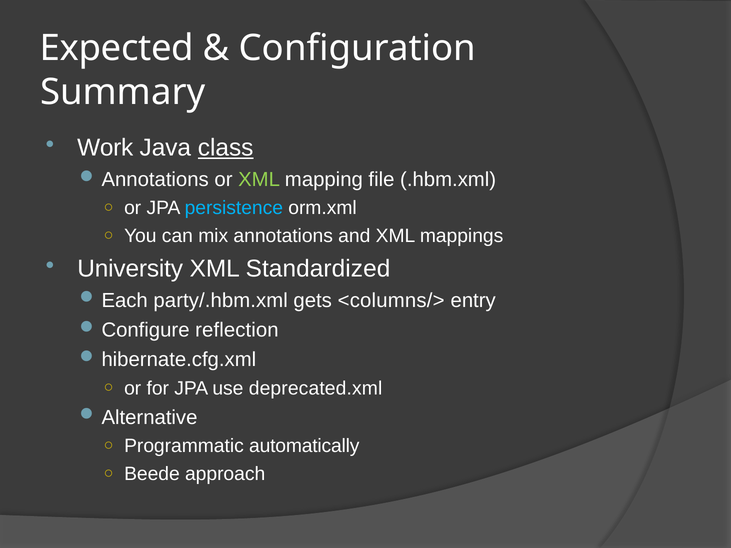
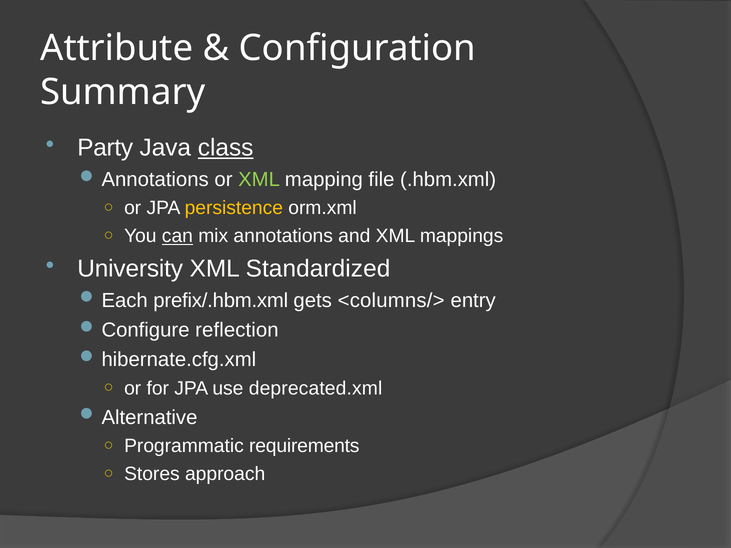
Expected: Expected -> Attribute (117, 48)
Work: Work -> Party (105, 148)
persistence colour: light blue -> yellow (234, 208)
can underline: none -> present (177, 236)
party/.hbm.xml: party/.hbm.xml -> prefix/.hbm.xml (221, 301)
automatically: automatically -> requirements (304, 446)
Beede: Beede -> Stores (152, 474)
